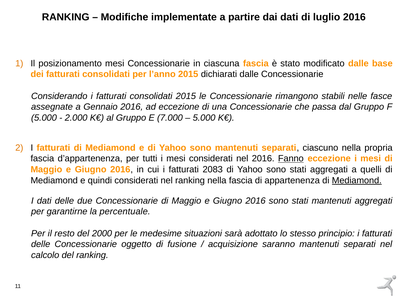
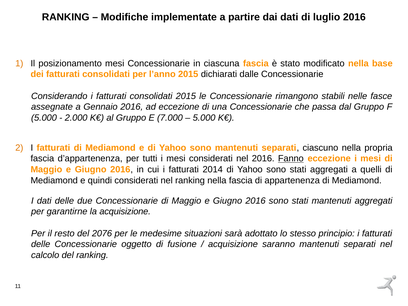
modificato dalle: dalle -> nella (358, 63)
2083: 2083 -> 2014 (213, 169)
Mediamond underline: present -> none (357, 180)
la percentuale: percentuale -> acquisizione (125, 212)
2000: 2000 -> 2076 (102, 233)
